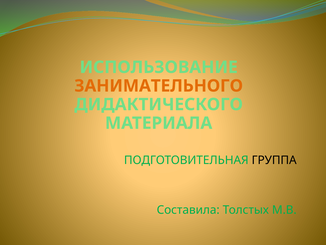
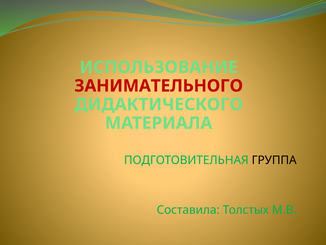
ЗАНИМАТЕЛЬНОГО colour: orange -> red (159, 86)
